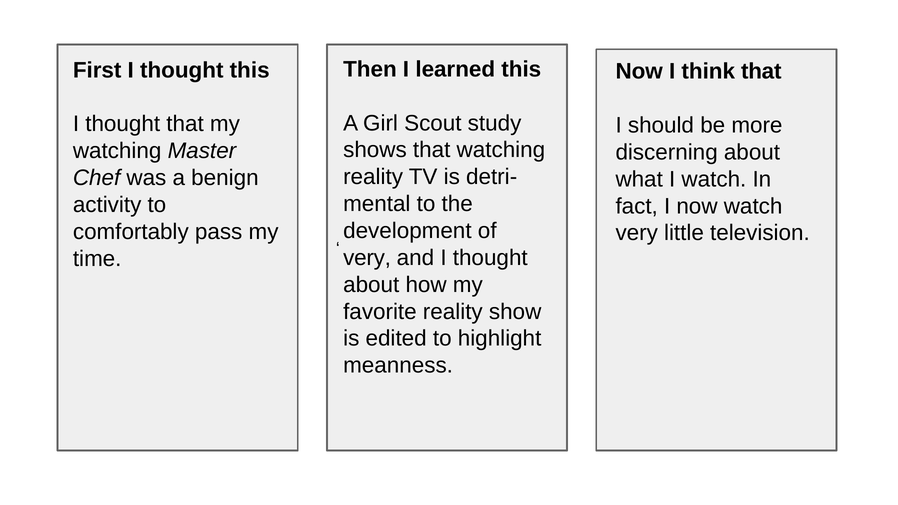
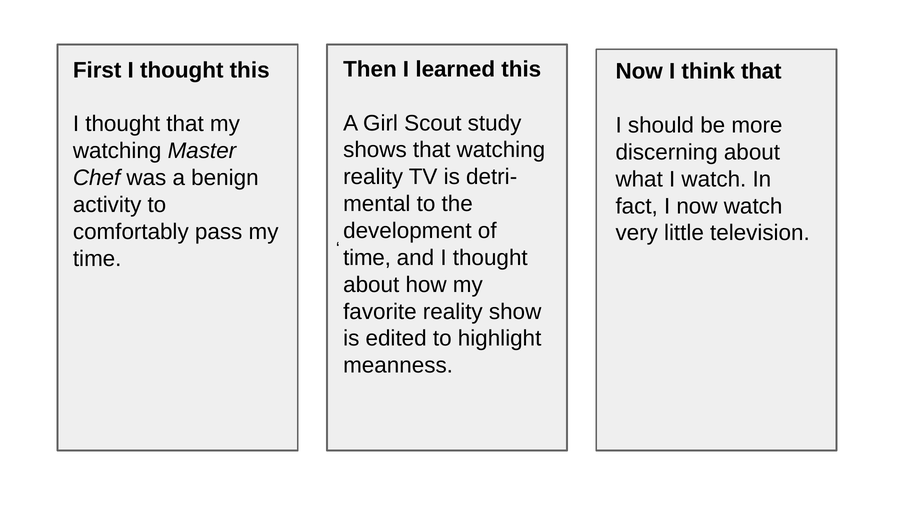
very: very -> time (367, 258)
